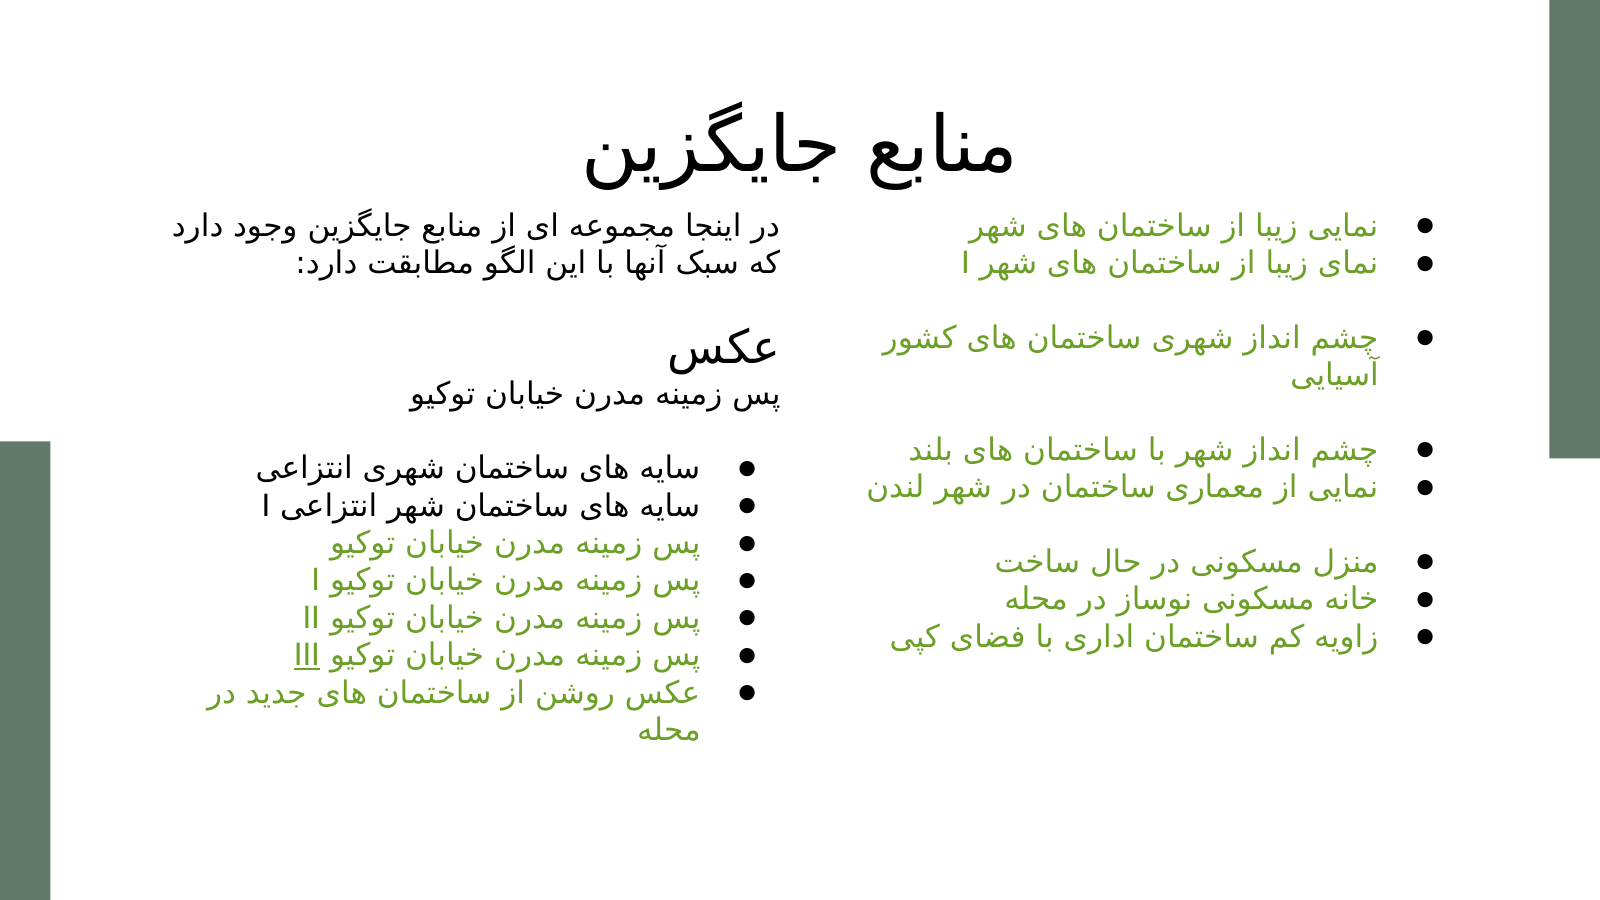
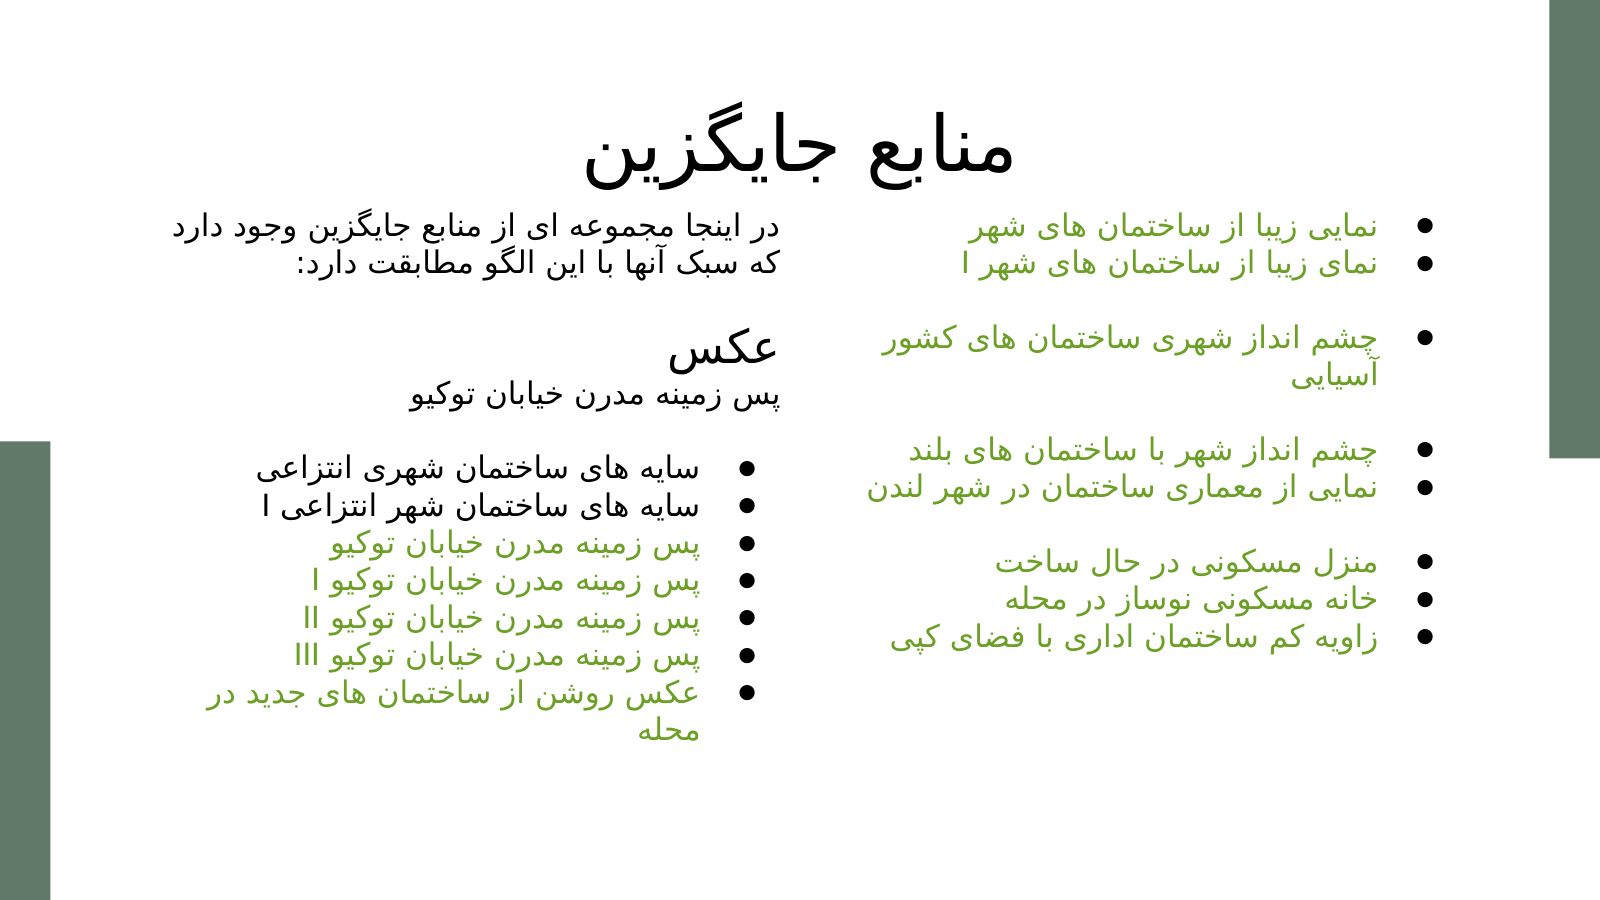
III underline: present -> none (307, 655)
